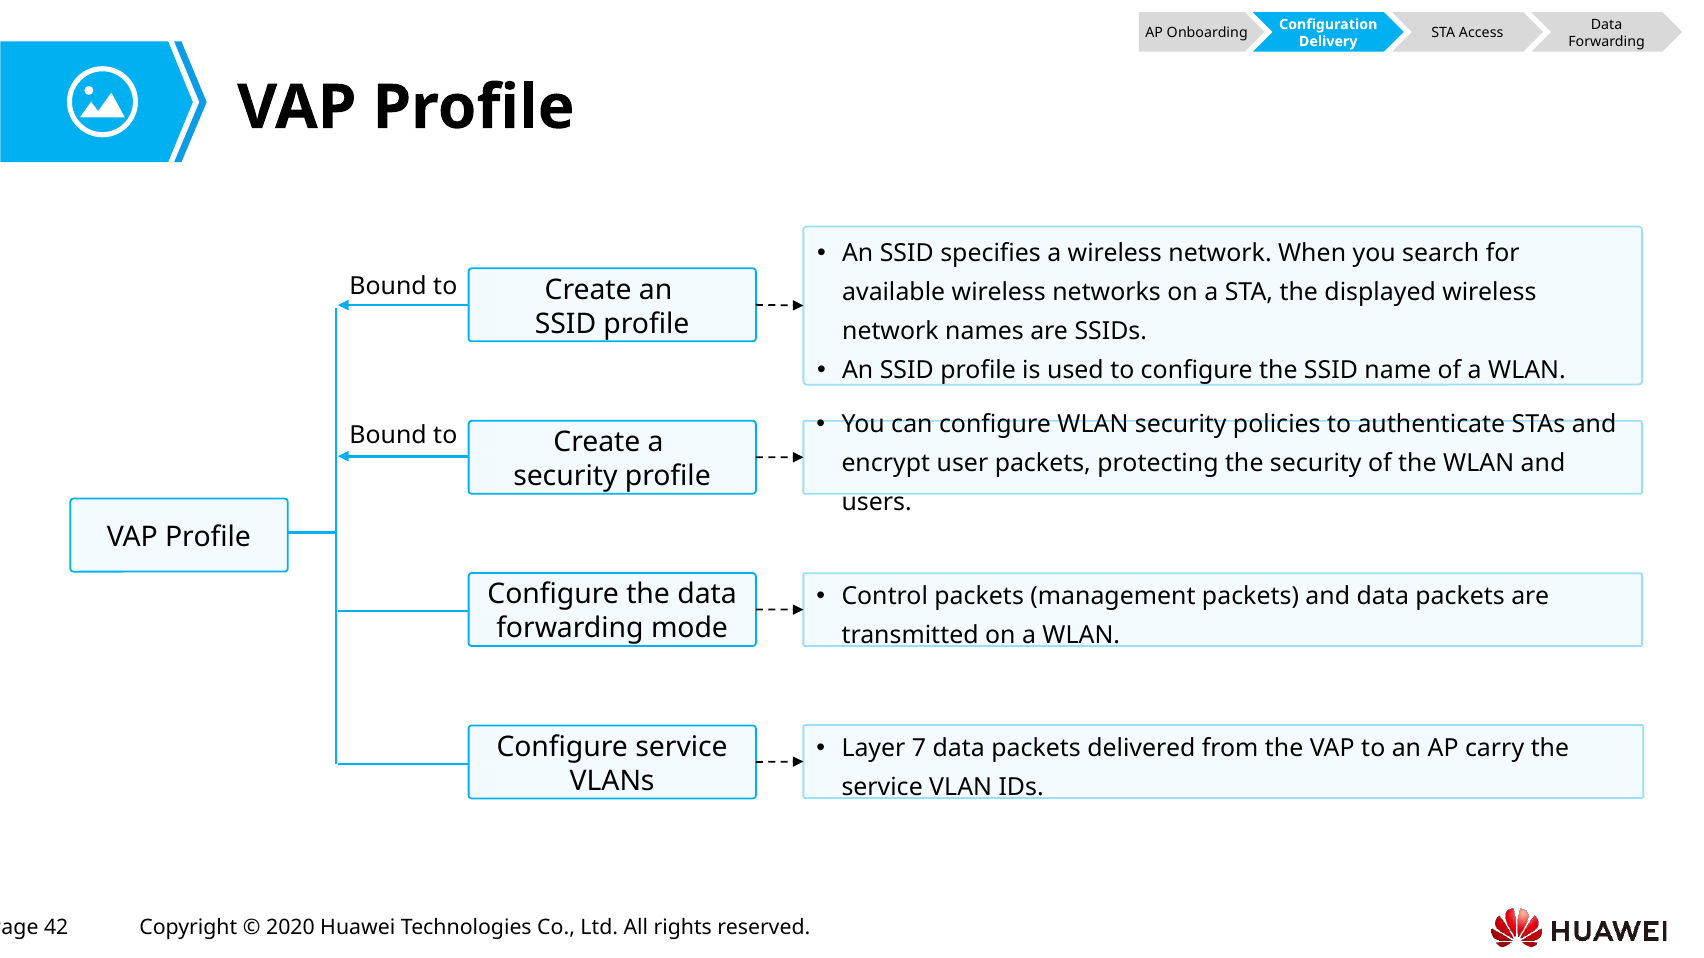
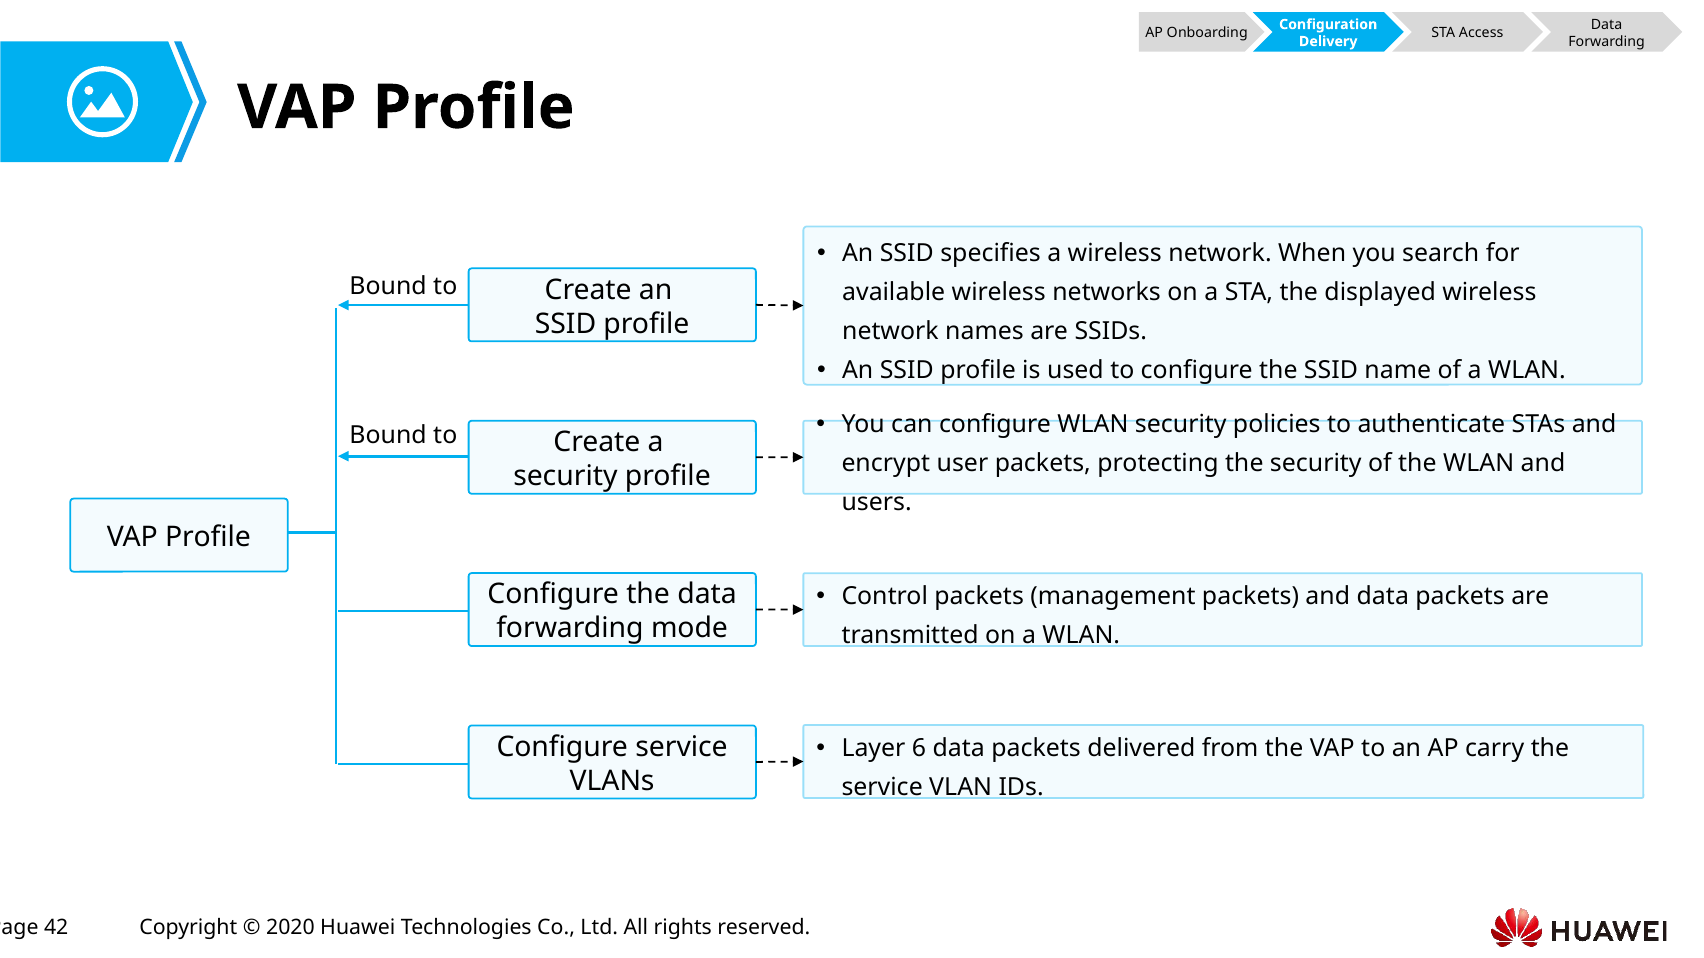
7: 7 -> 6 (919, 749)
